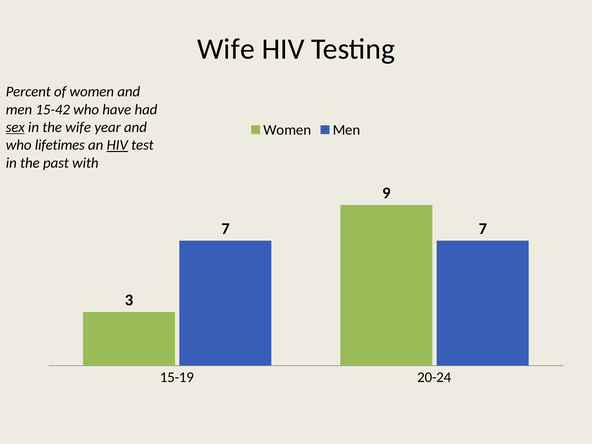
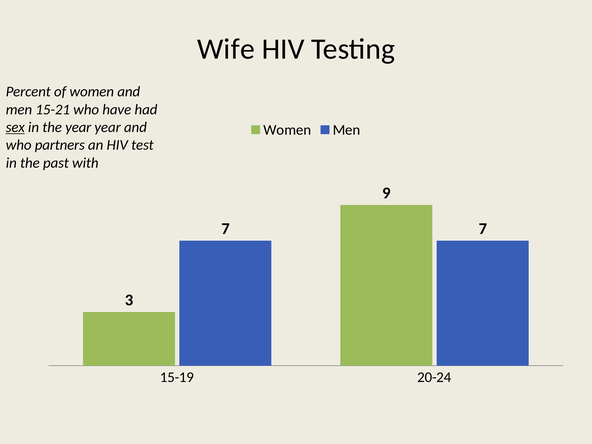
15-42: 15-42 -> 15-21 (53, 110)
the wife: wife -> year (78, 127)
lifetimes: lifetimes -> partners (60, 145)
HIV underline: present -> none (117, 145)
